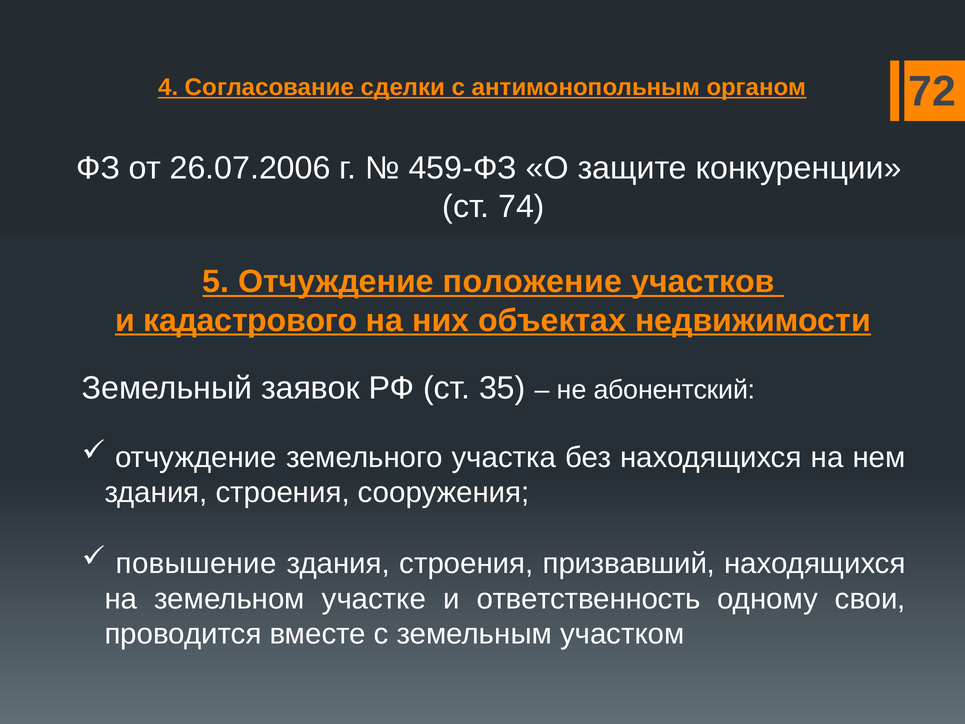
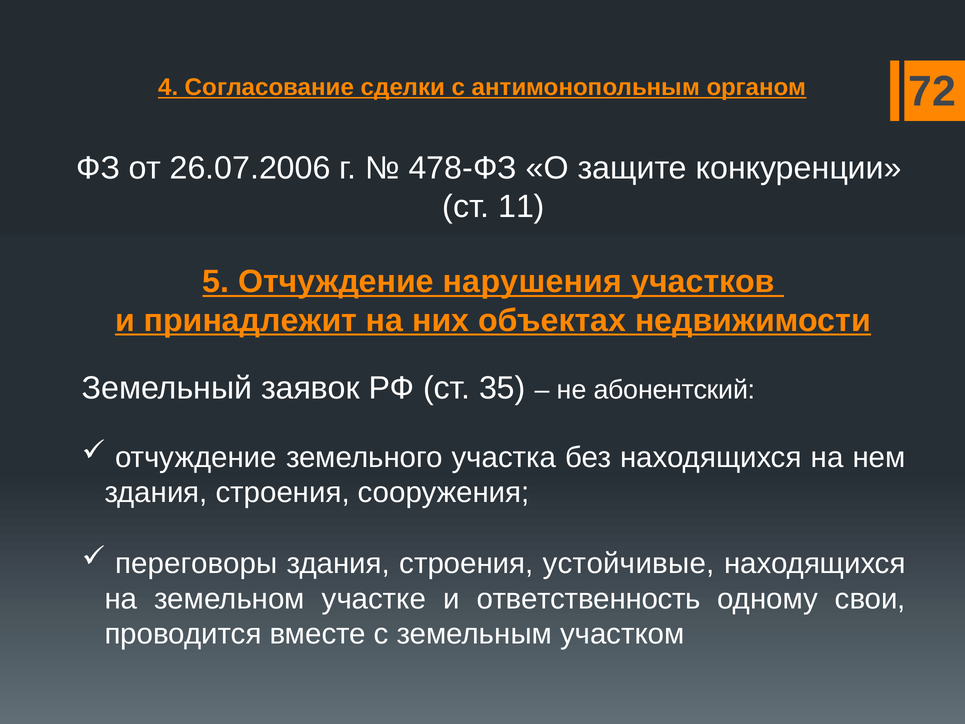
459-ФЗ: 459-ФЗ -> 478-ФЗ (463, 168)
74: 74 -> 11 (521, 206)
положение: положение -> нарушения (533, 282)
кадастрового: кадастрового -> принадлежит (250, 320)
повышение: повышение -> переговоры (196, 563)
призвавший: призвавший -> устойчивые (629, 563)
